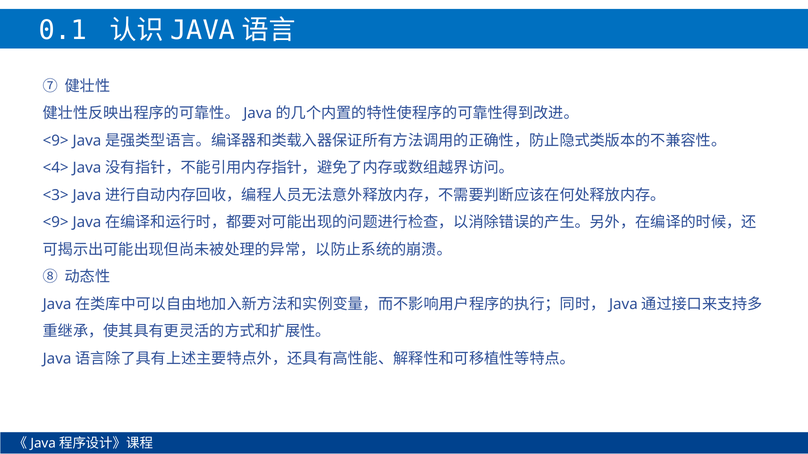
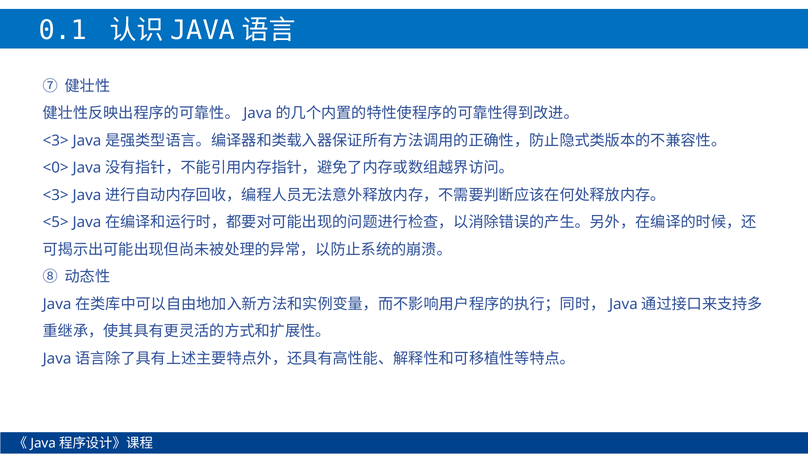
<9>: <9> -> <3> (56, 141)
<4>: <4> -> <0> (56, 168)
<9>: <9> -> <5> (56, 223)
